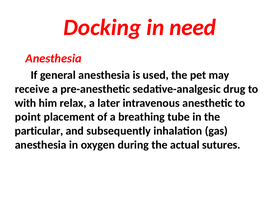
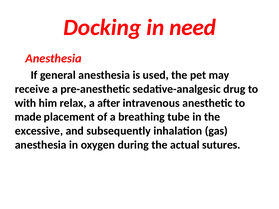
later: later -> after (109, 103)
point: point -> made (28, 117)
particular: particular -> excessive (39, 131)
